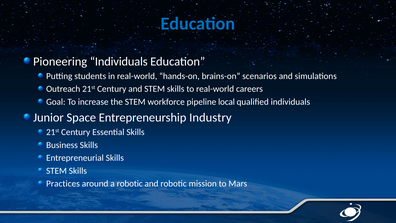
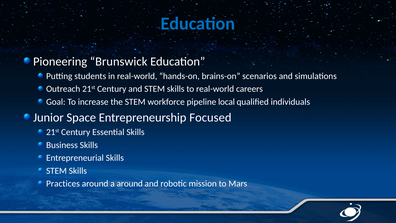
Pioneering Individuals: Individuals -> Brunswick (119, 61)
Industry: Industry -> Focused (210, 117)
a robotic: robotic -> around (130, 184)
